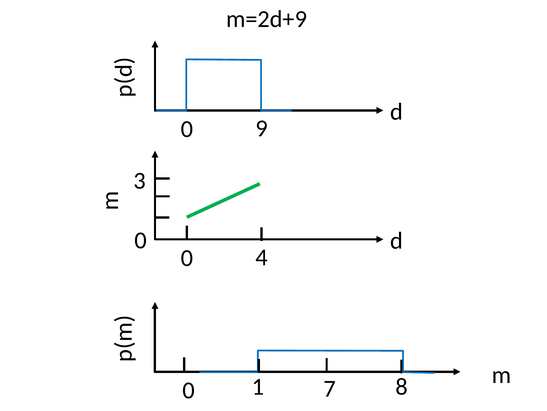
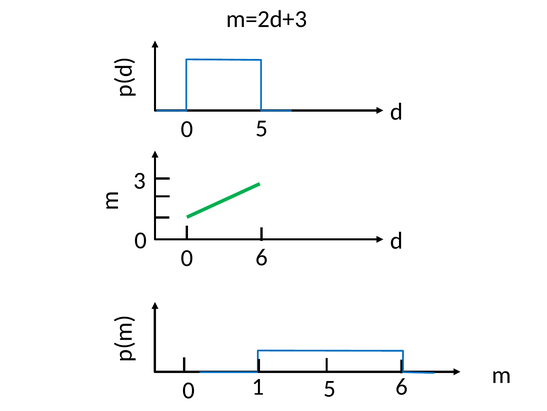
m=2d+9: m=2d+9 -> m=2d+3 (267, 19)
9: 9 -> 5 (262, 128)
0 4: 4 -> 6 (262, 257)
1 8: 8 -> 6 (402, 386)
7: 7 -> 5 (330, 388)
